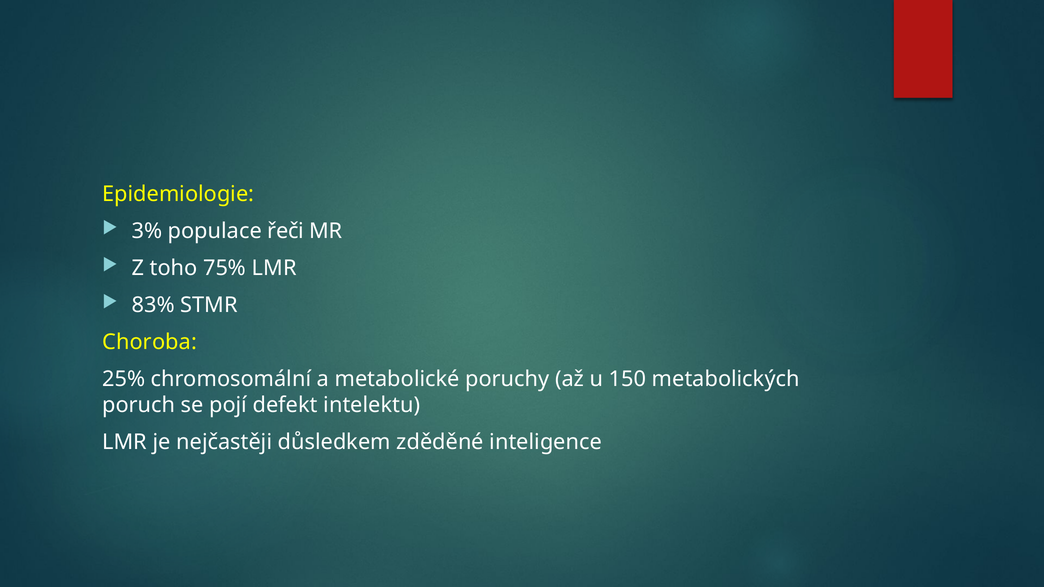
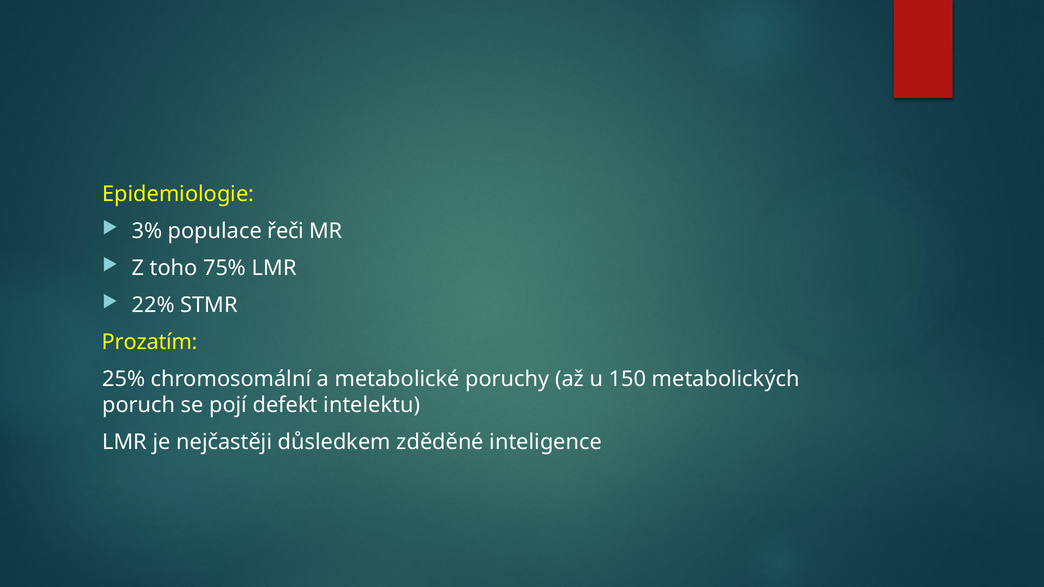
83%: 83% -> 22% (153, 305)
Choroba: Choroba -> Prozatím (150, 342)
